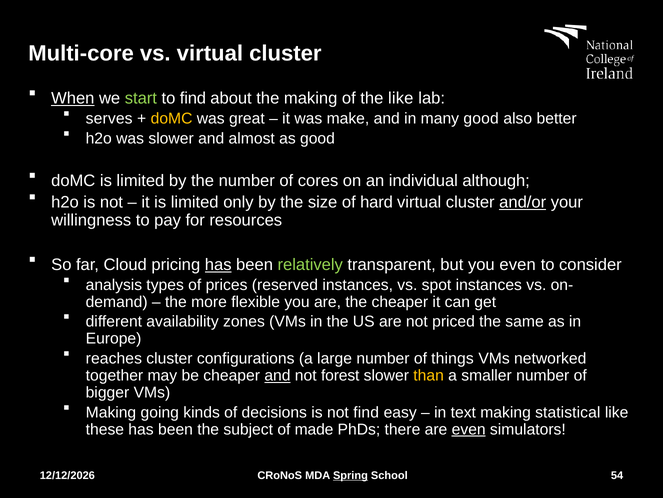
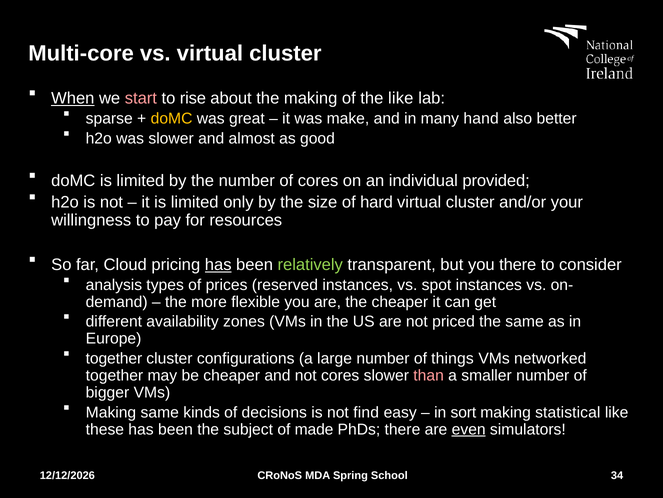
start colour: light green -> pink (141, 98)
to find: find -> rise (193, 98)
serves: serves -> sparse (109, 118)
many good: good -> hand (481, 118)
although: although -> provided (496, 181)
and/or underline: present -> none (523, 202)
you even: even -> there (518, 264)
reaches: reaches -> together (114, 358)
and underline: present -> none (277, 375)
not forest: forest -> cores (340, 375)
than colour: yellow -> pink (429, 375)
Making going: going -> same (160, 412)
text: text -> sort (463, 412)
Spring underline: present -> none (350, 475)
54: 54 -> 34 (617, 475)
